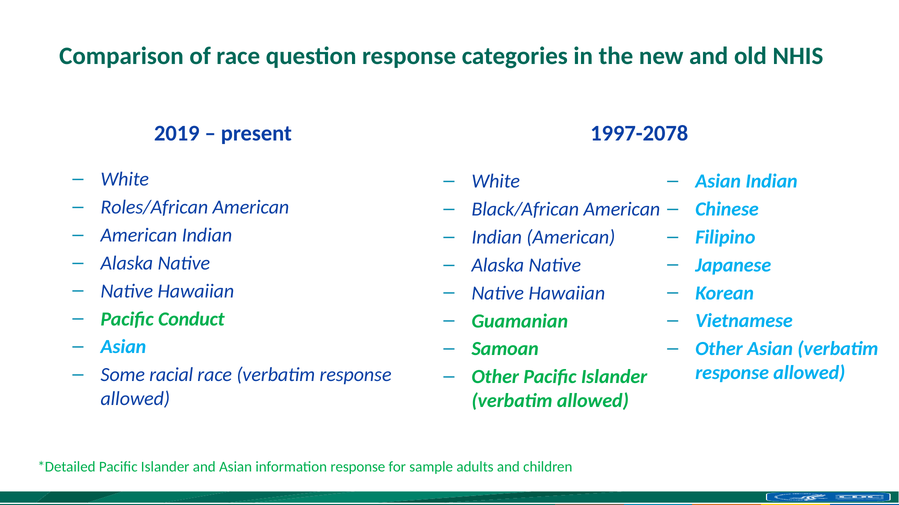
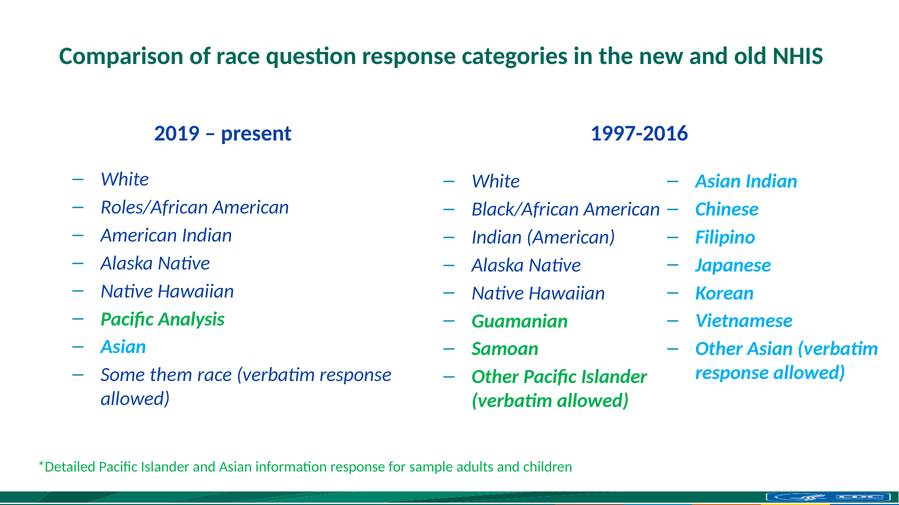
1997-2078: 1997-2078 -> 1997-2016 (639, 134)
Conduct: Conduct -> Analysis (191, 319)
racial: racial -> them (171, 375)
